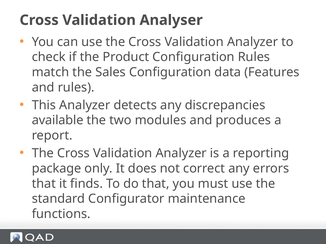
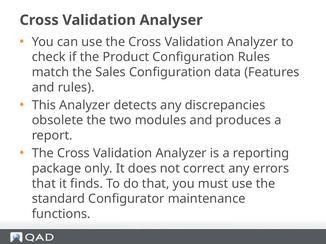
available: available -> obsolete (58, 121)
